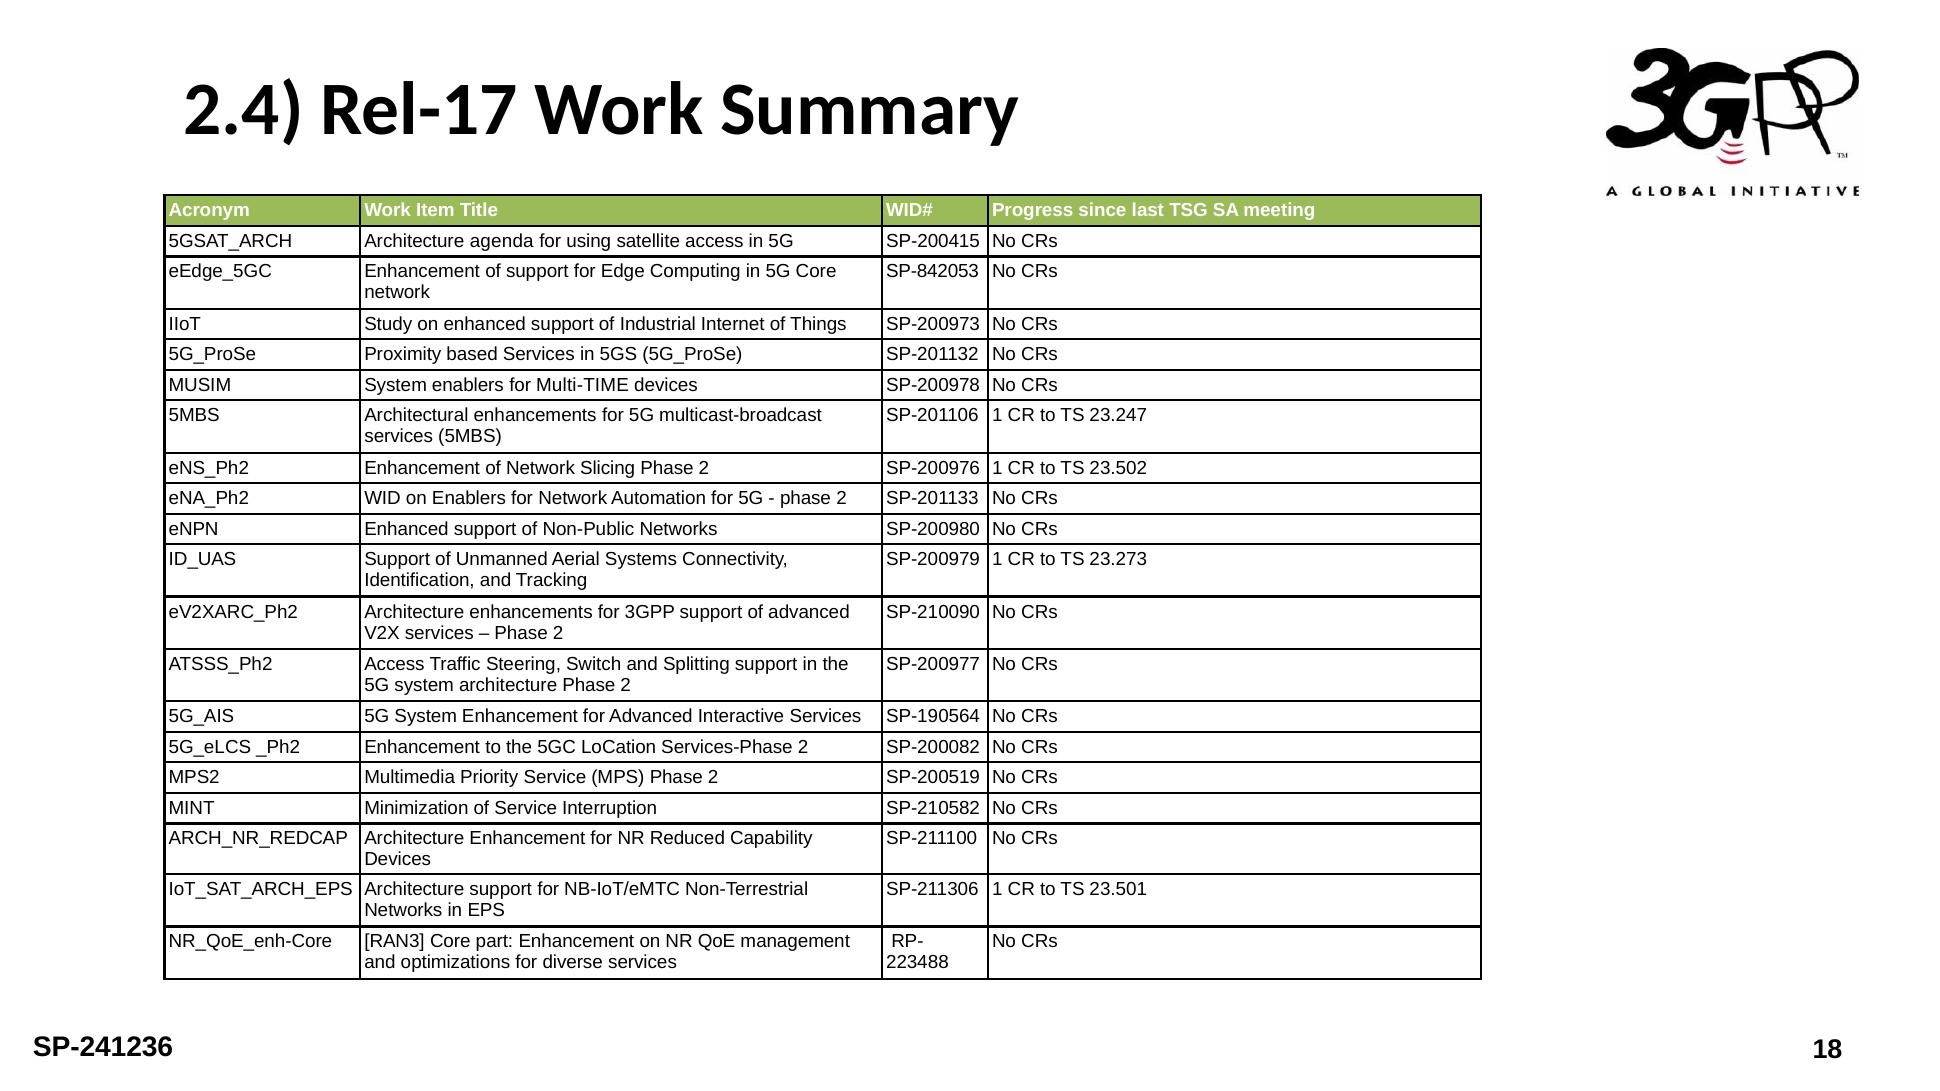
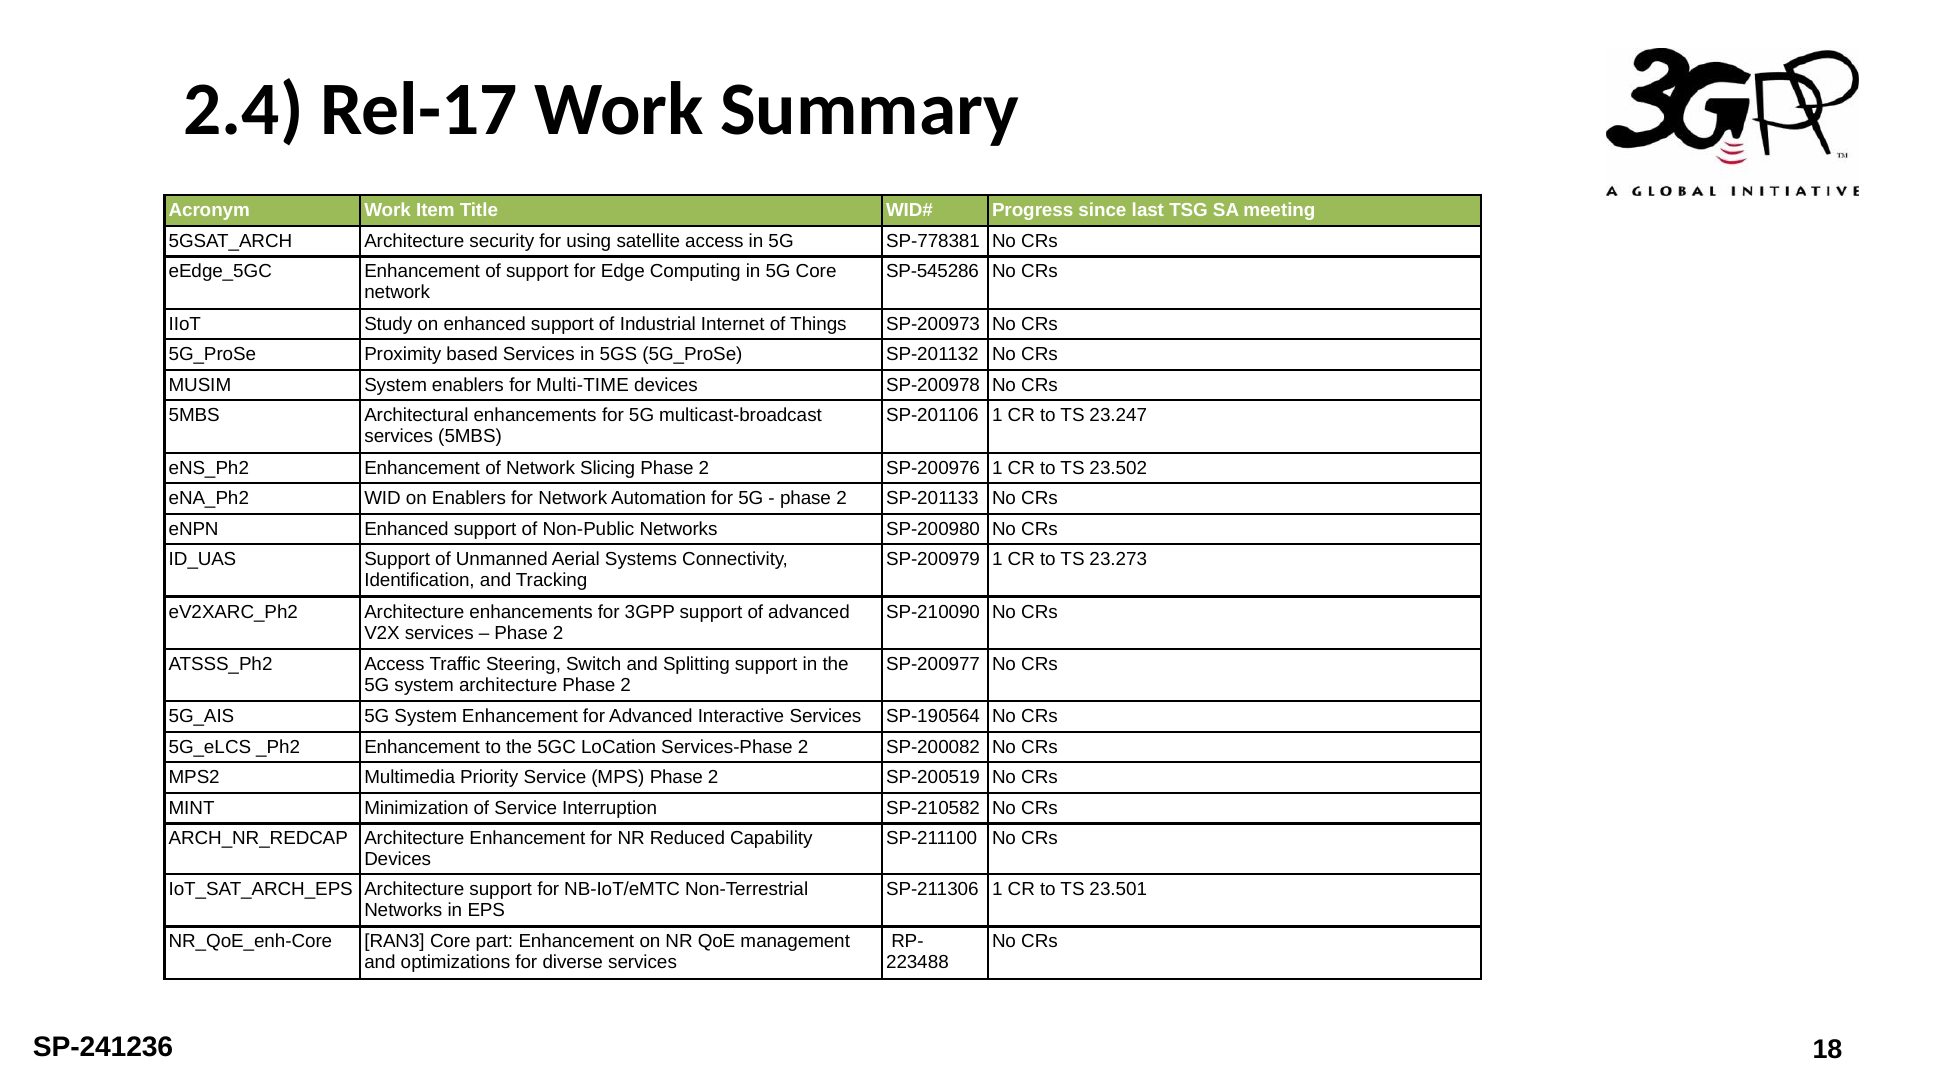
agenda: agenda -> security (502, 241)
SP-200415: SP-200415 -> SP-778381 (933, 241)
SP-842053: SP-842053 -> SP-545286 (932, 272)
